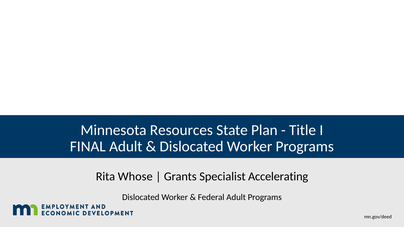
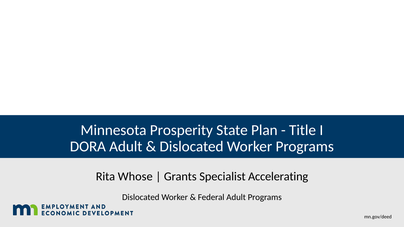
Resources: Resources -> Prosperity (181, 130)
FINAL: FINAL -> DORA (88, 147)
